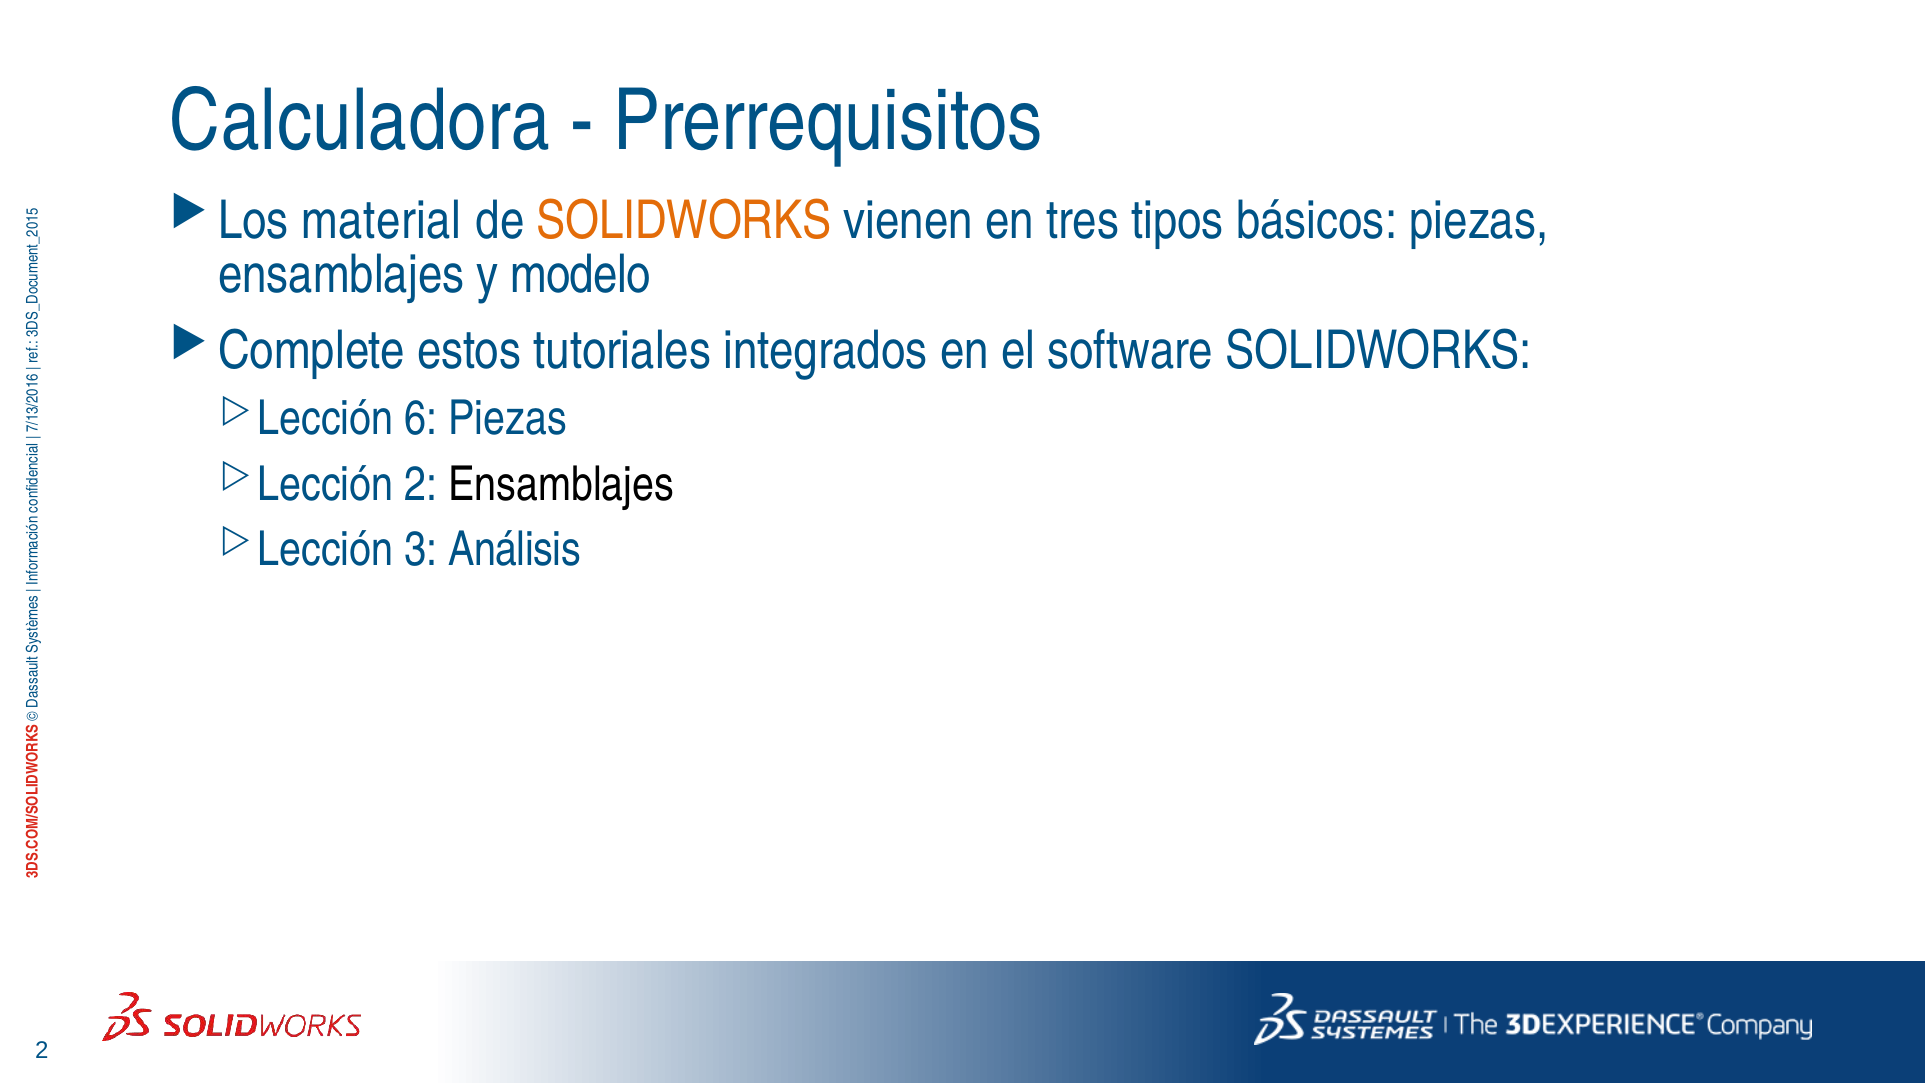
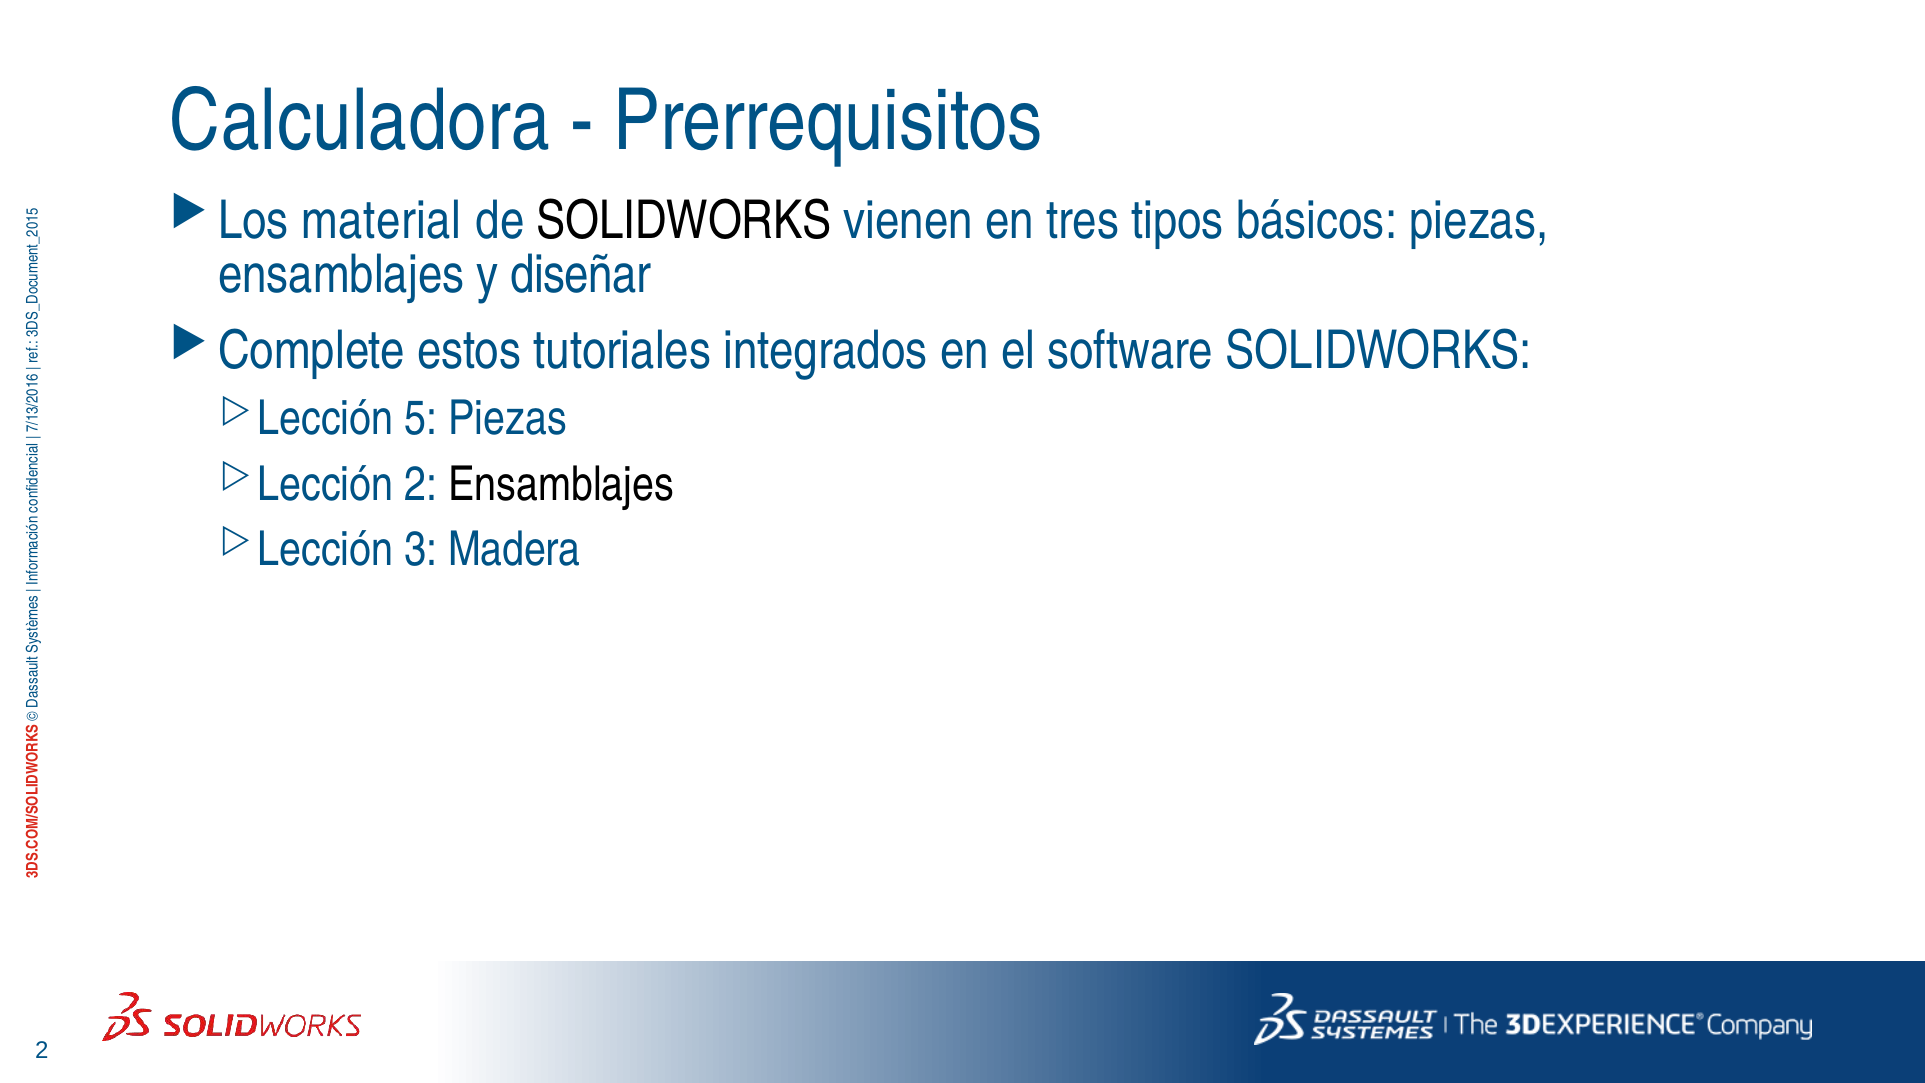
SOLIDWORKS colour: orange -> black (684, 220)
modelo: modelo -> diseñar (581, 275)
6: 6 -> 5 (421, 419)
Análisis: Análisis -> Madera (514, 549)
